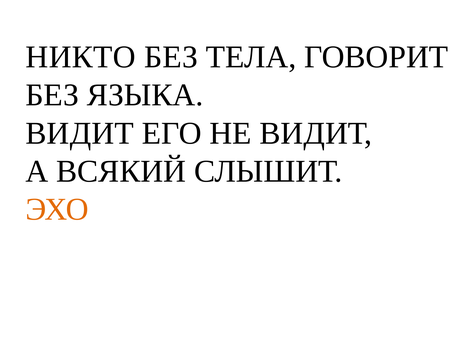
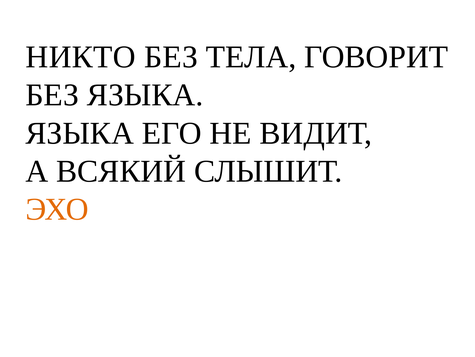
ВИДИТ: ВИДИТ -> ЯЗЫКА (80, 133)
